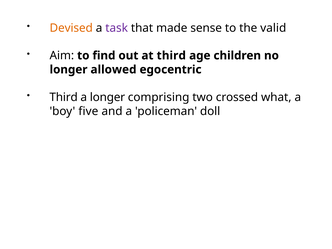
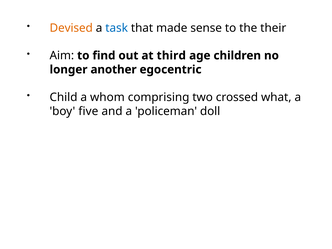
task colour: purple -> blue (117, 28)
valid: valid -> their (273, 28)
allowed: allowed -> another (114, 70)
Third: Third -> Child (64, 97)
a longer: longer -> whom (107, 97)
